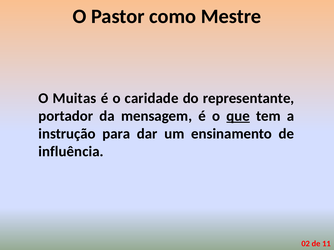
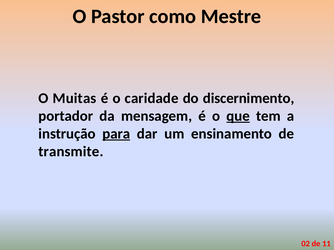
representante: representante -> discernimento (249, 98)
para underline: none -> present (116, 134)
influência: influência -> transmite (71, 152)
